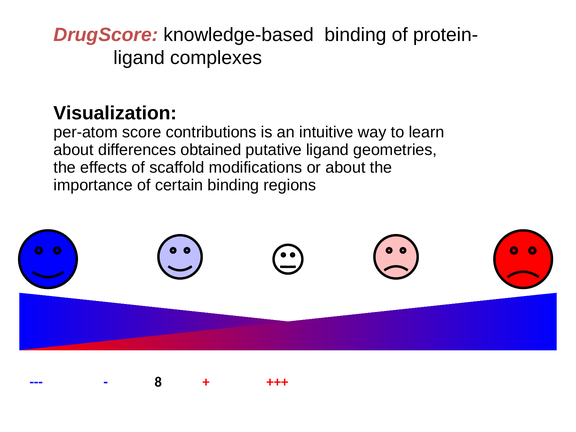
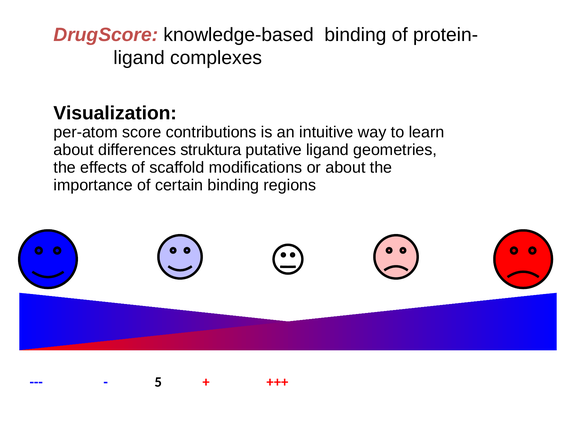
obtained: obtained -> struktura (211, 150)
8: 8 -> 5 (158, 382)
